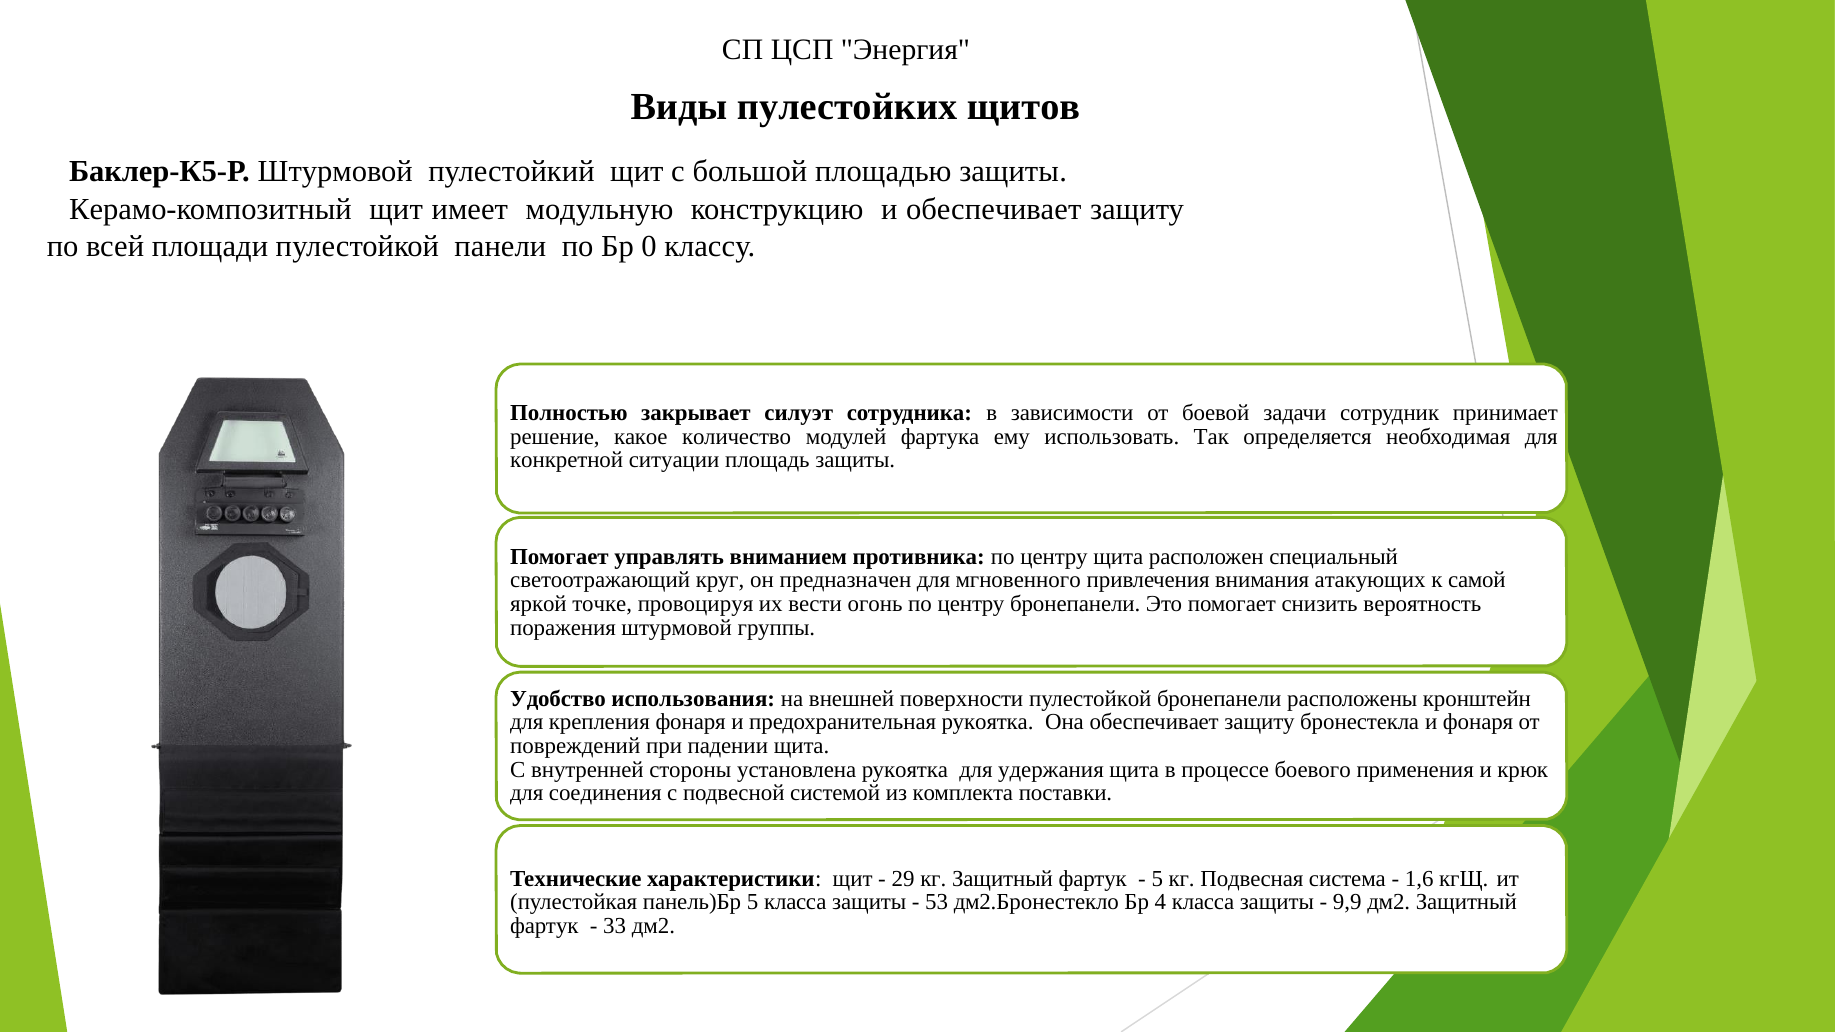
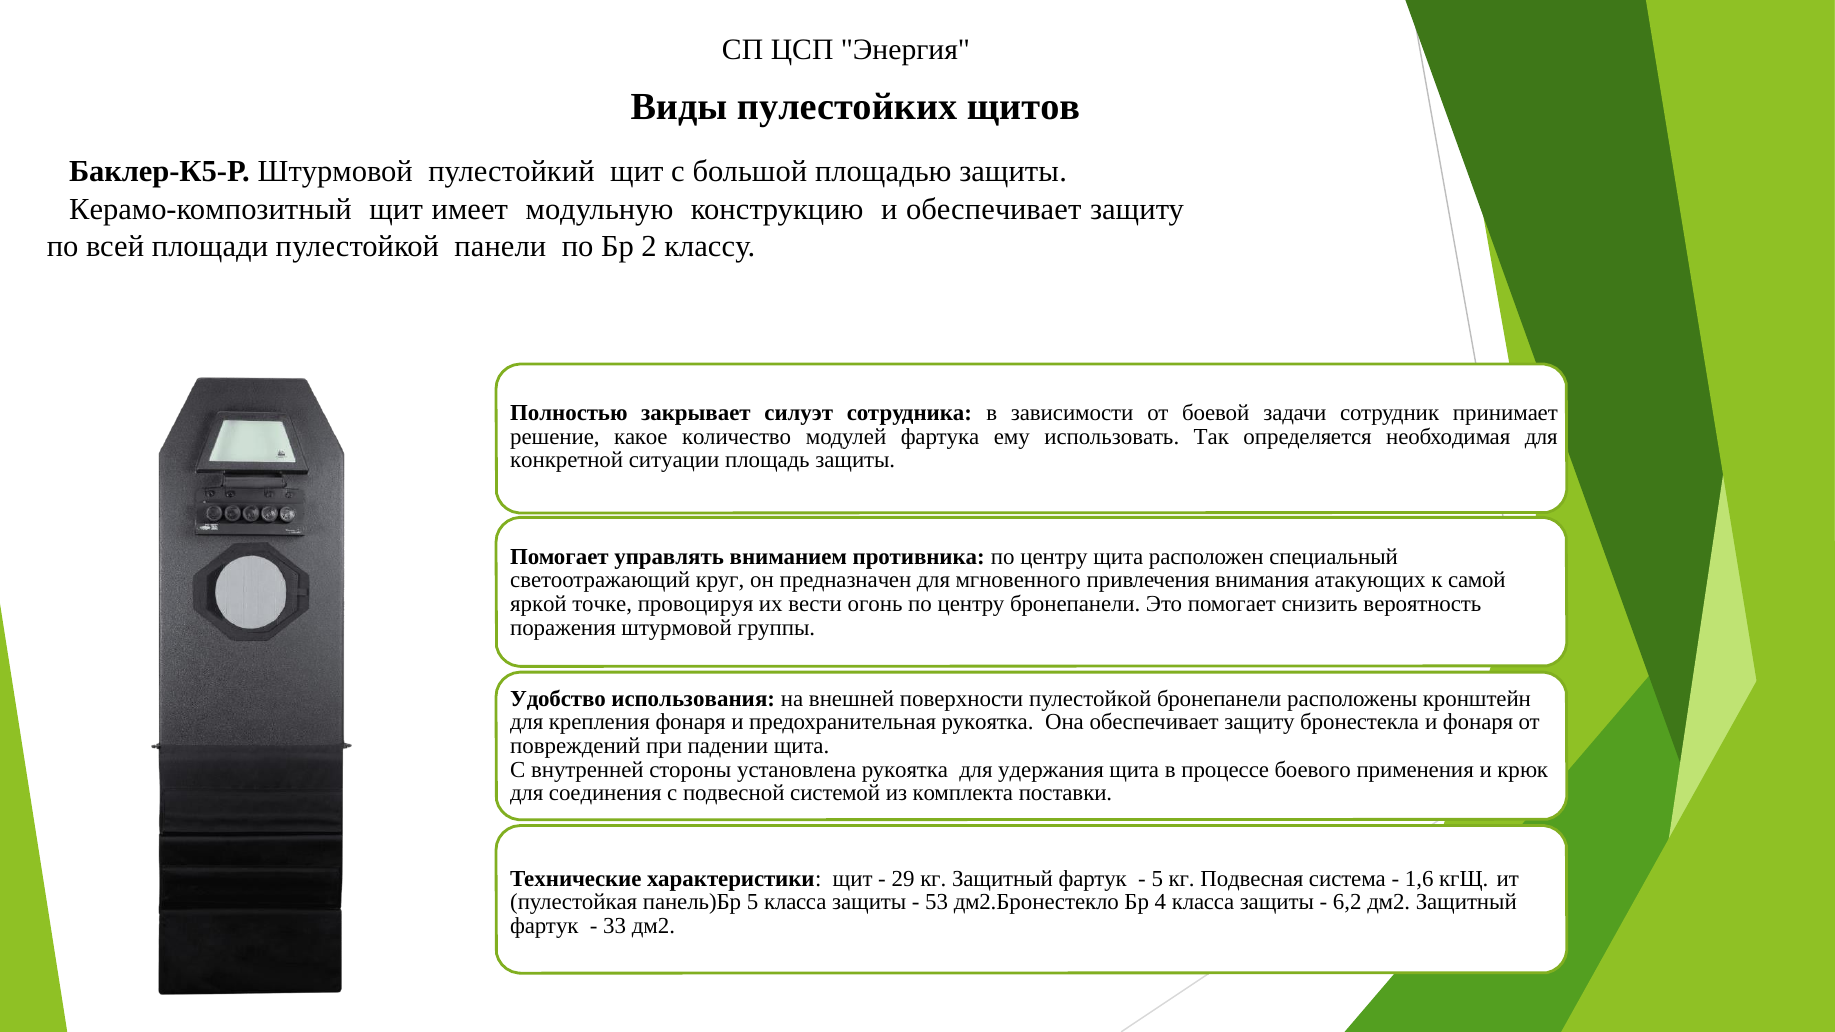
0: 0 -> 2 (649, 246)
9,9: 9,9 -> 6,2 (1347, 902)
